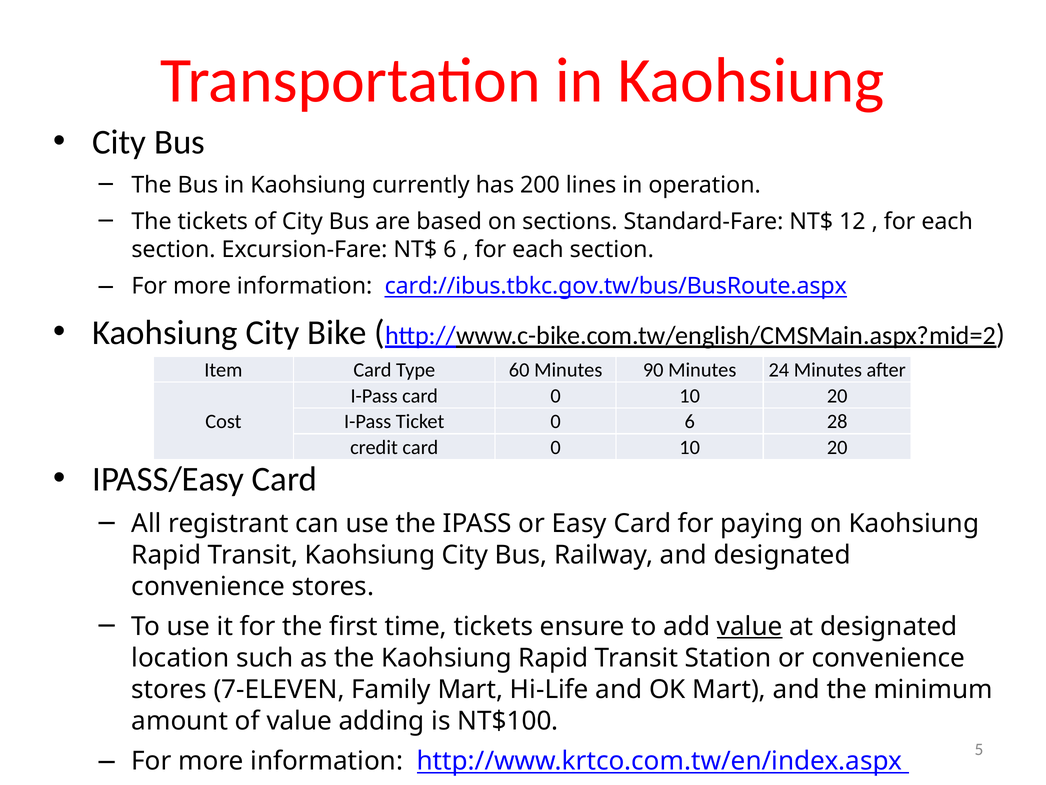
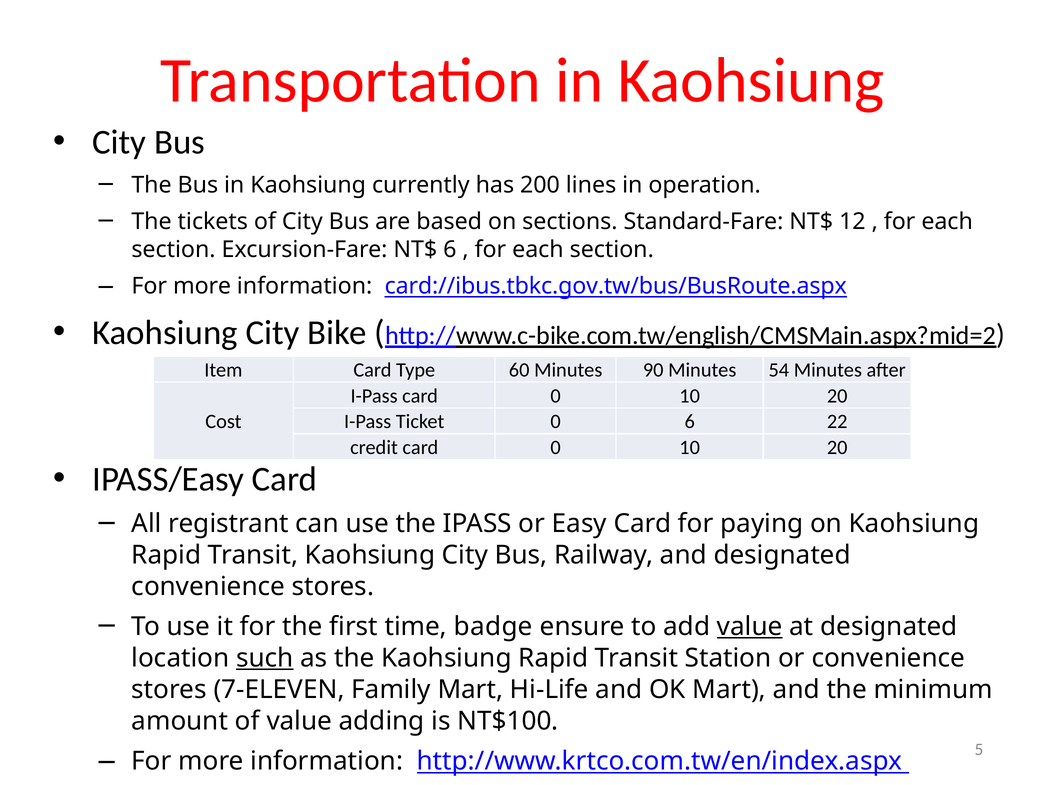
24: 24 -> 54 (779, 370)
28: 28 -> 22 (837, 421)
time tickets: tickets -> badge (493, 626)
such underline: none -> present (265, 658)
